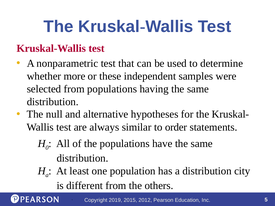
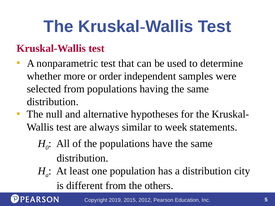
these: these -> order (110, 76)
order: order -> week (176, 127)
